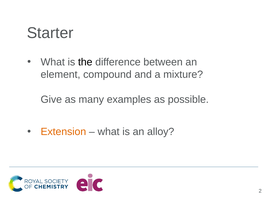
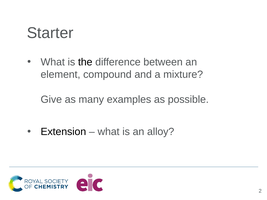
Extension colour: orange -> black (63, 132)
